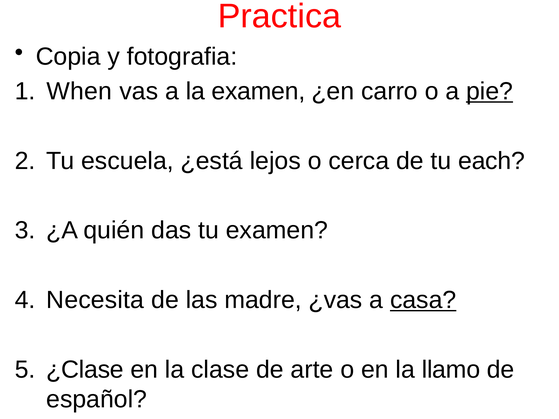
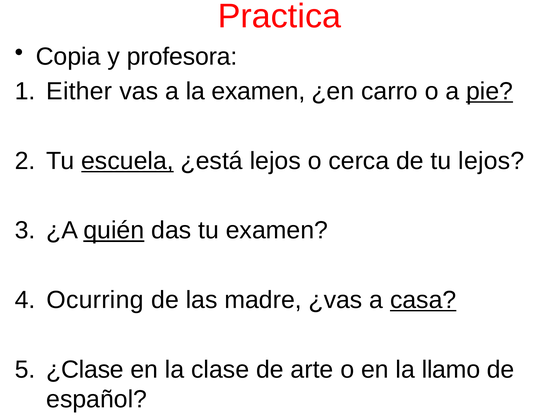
fotografia: fotografia -> profesora (182, 57)
When: When -> Either (79, 91)
escuela underline: none -> present (127, 161)
tu each: each -> lejos (491, 161)
quién underline: none -> present (114, 231)
Necesita: Necesita -> Ocurring (95, 300)
